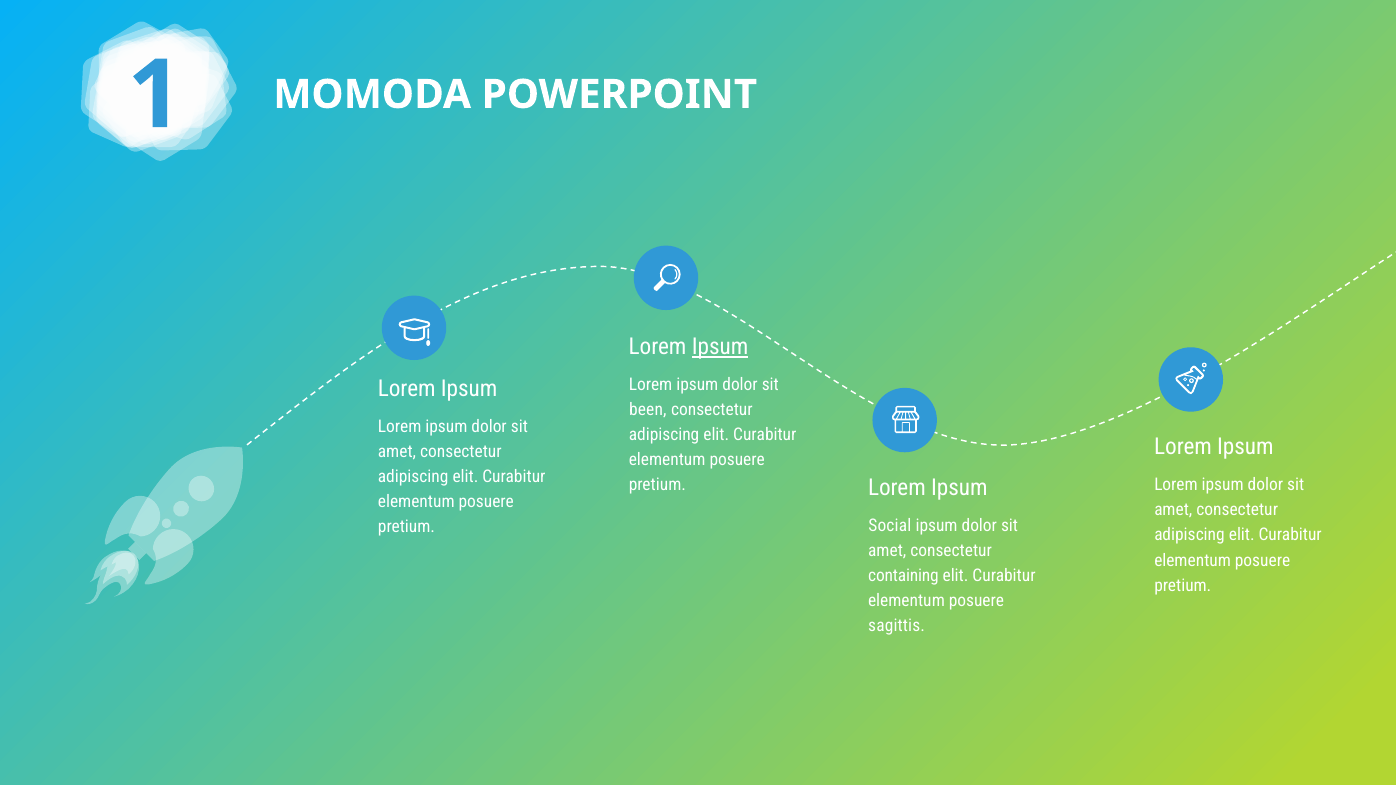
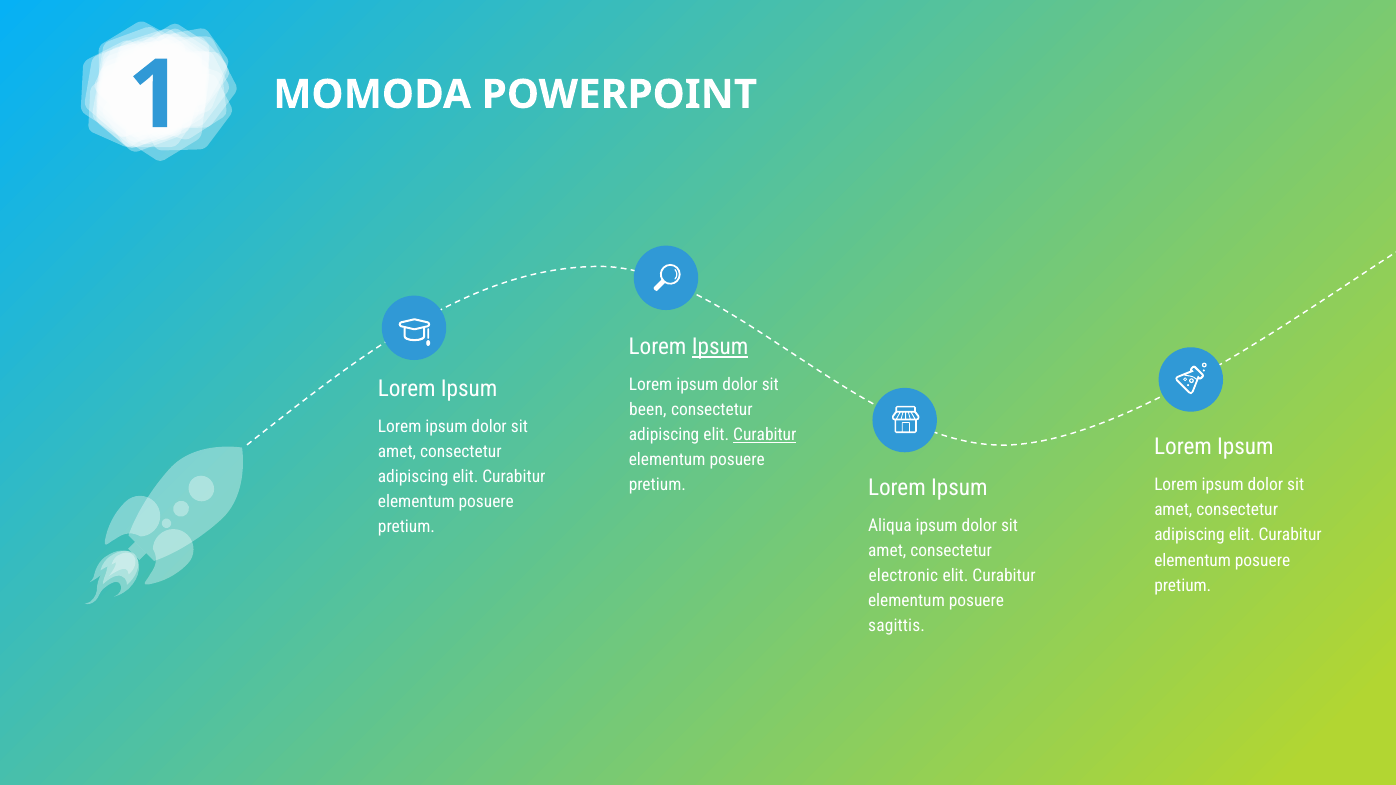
Curabitur underline: none -> present (765, 435)
Social: Social -> Aliqua (890, 526)
containing: containing -> electronic (903, 576)
